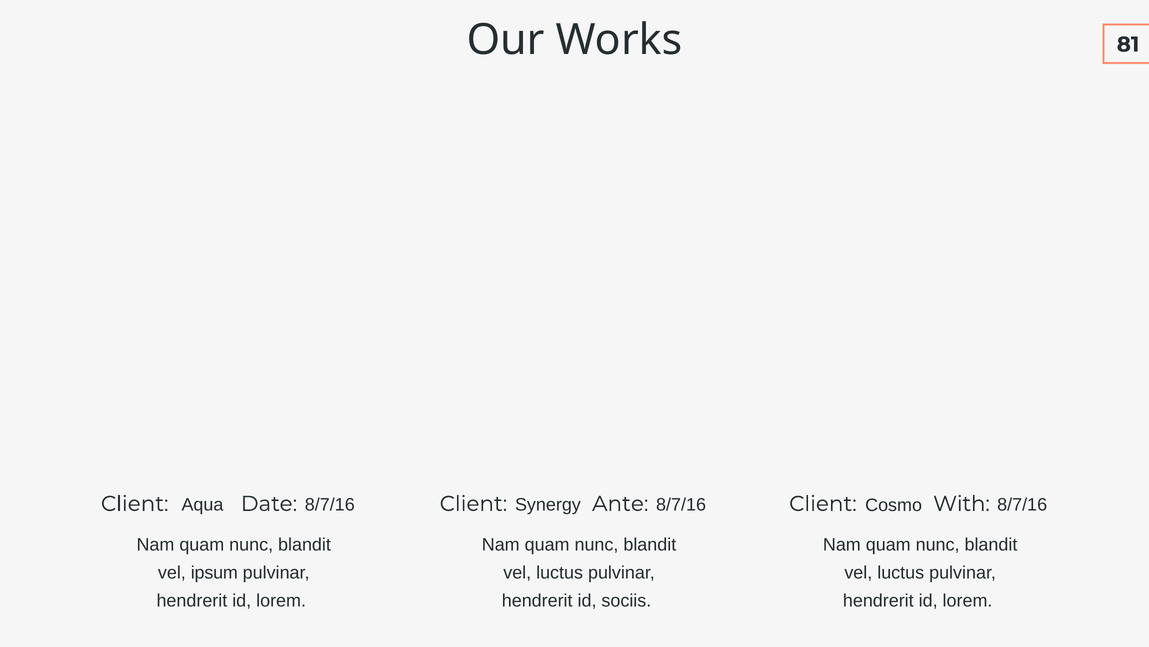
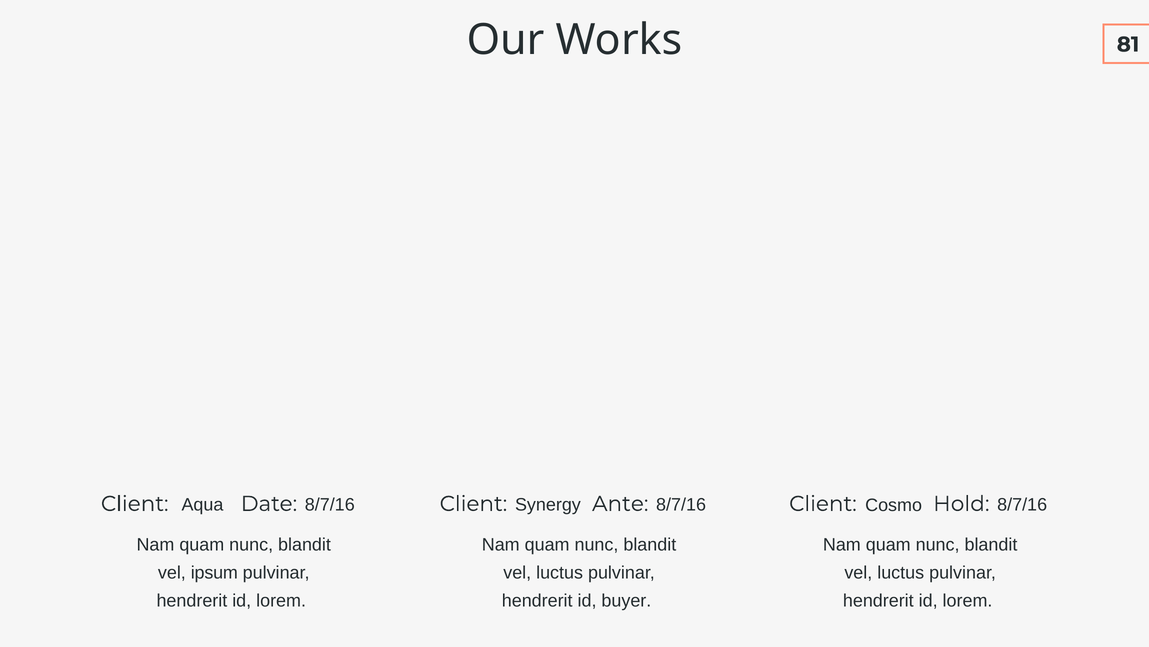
With: With -> Hold (961, 503)
sociis: sociis -> buyer (626, 600)
